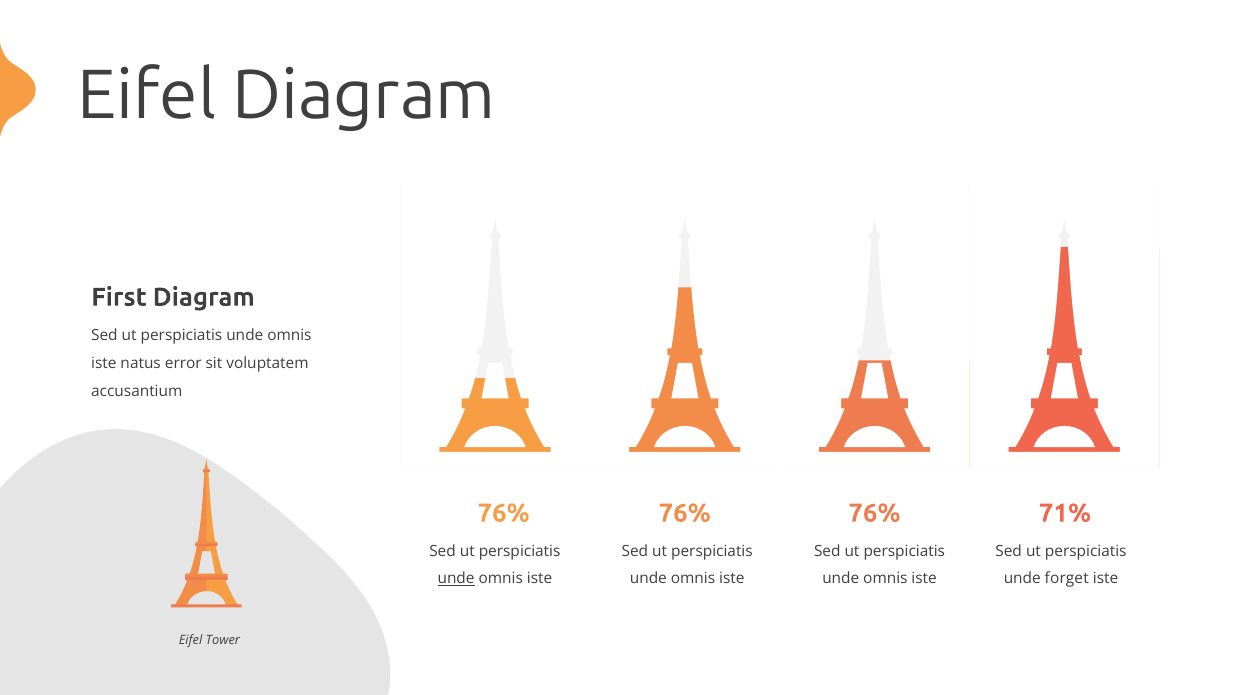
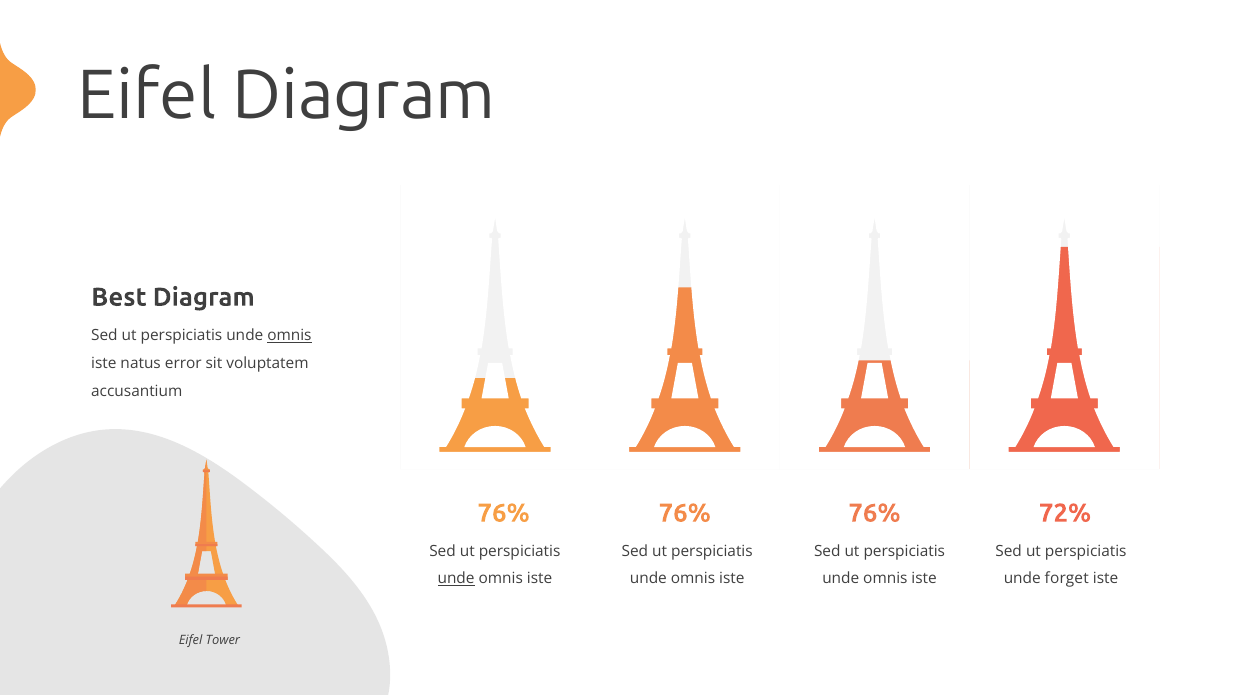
First: First -> Best (119, 297)
omnis underline: none -> present (289, 336)
71%: 71% -> 72% (1065, 513)
